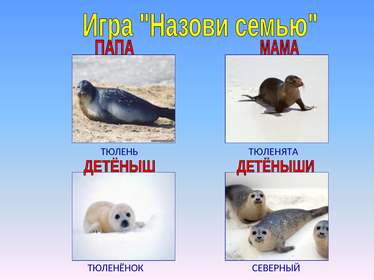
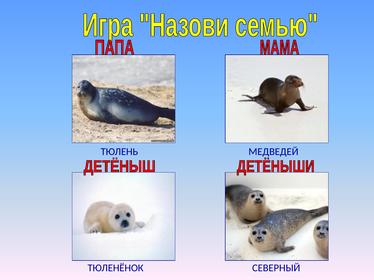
ТЮЛЕНЯТА: ТЮЛЕНЯТА -> МЕДВЕДЕЙ (273, 152)
